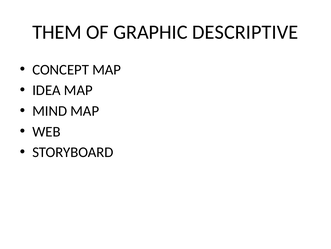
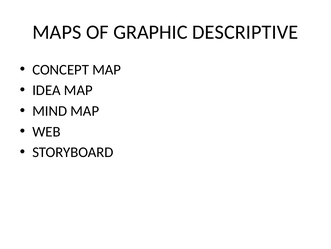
THEM: THEM -> MAPS (57, 32)
